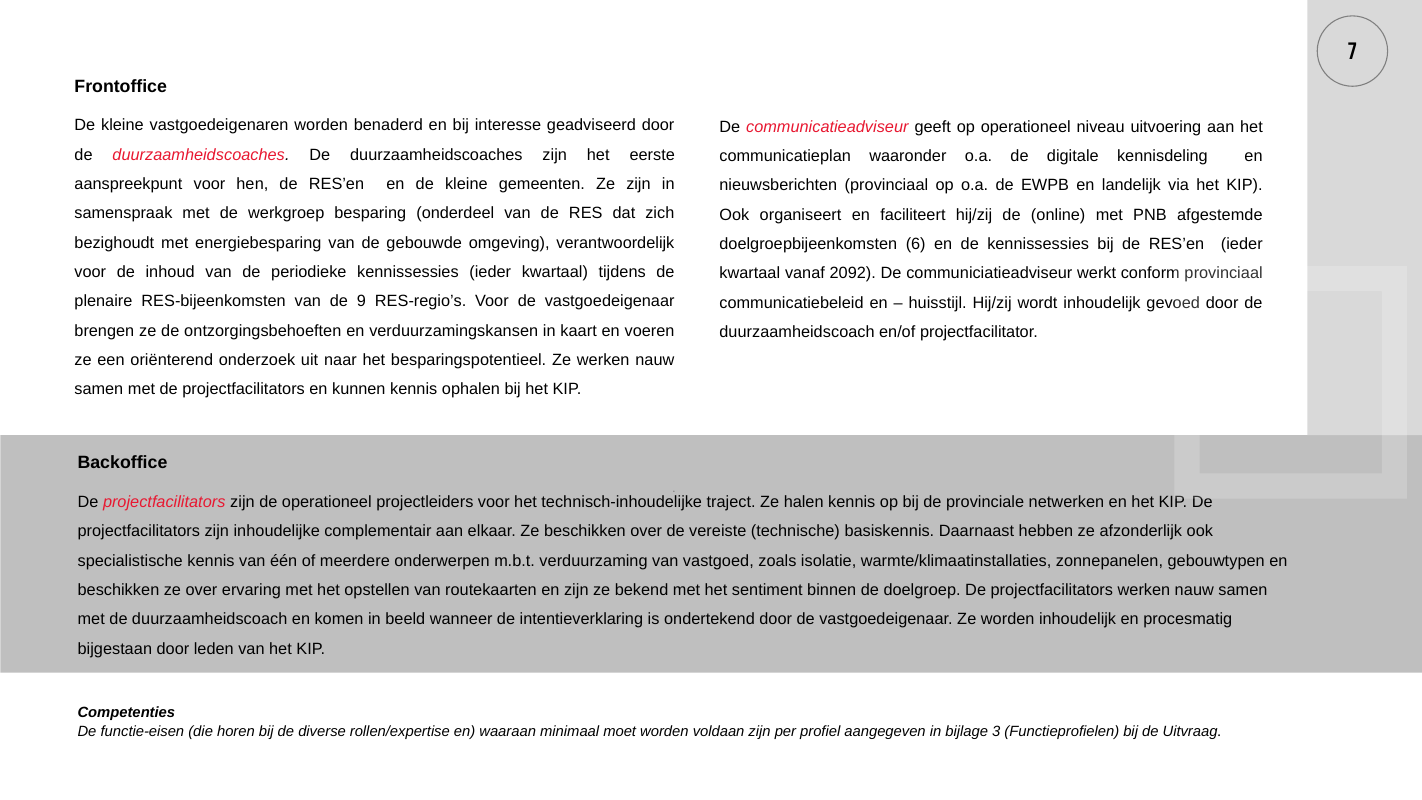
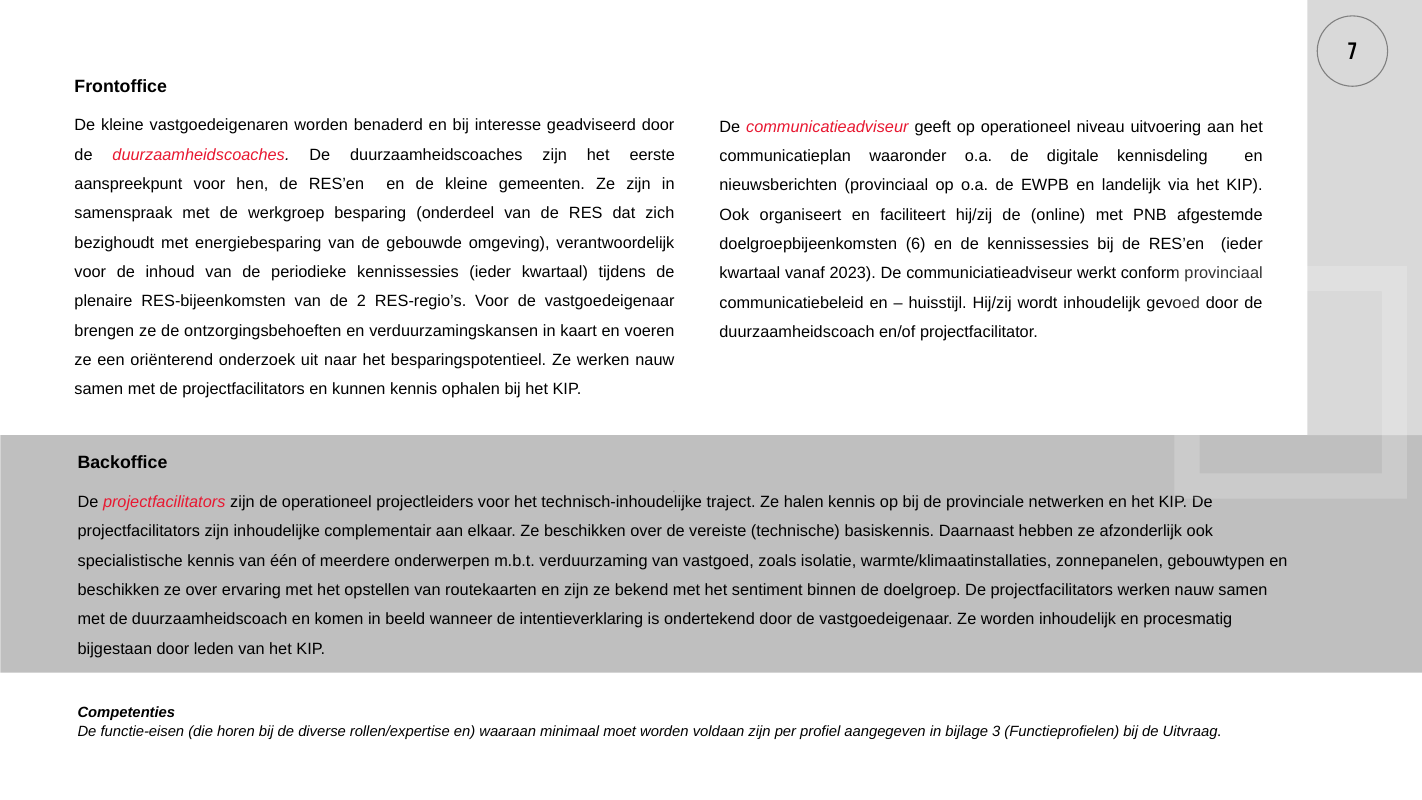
2092: 2092 -> 2023 (853, 273)
9: 9 -> 2 (361, 301)
